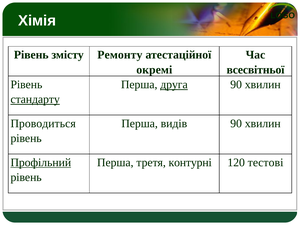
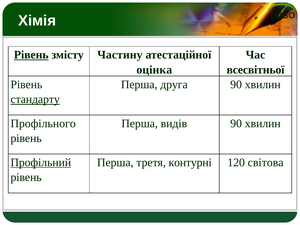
Рівень underline: none -> present (31, 55)
Ремонту: Ремонту -> Частину (120, 55)
окремі: окремі -> оцінка (154, 70)
друга underline: present -> none (174, 85)
Проводиться: Проводиться -> Профільного (43, 123)
тестові: тестові -> світова (266, 162)
